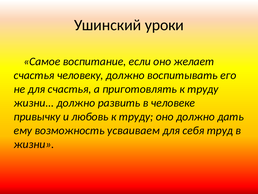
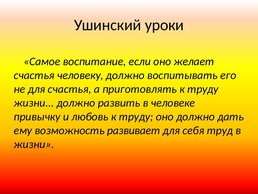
усваиваем: усваиваем -> развивает (134, 130)
